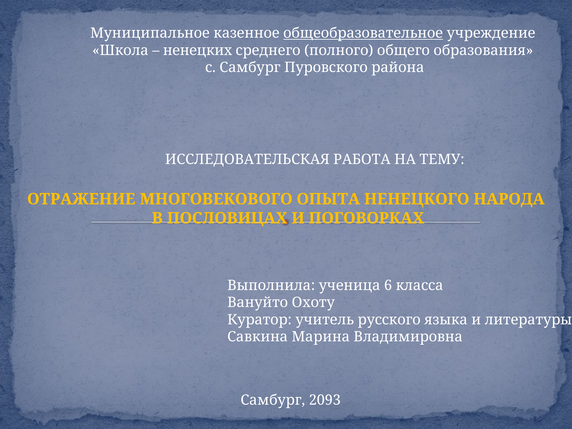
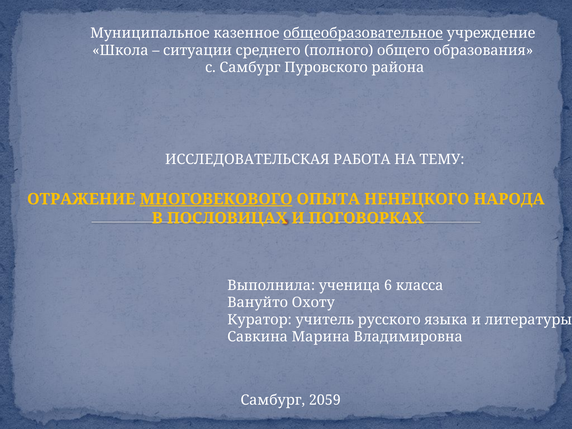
ненецких: ненецких -> ситуации (198, 50)
МНОГОВЕКОВОГО underline: none -> present (216, 199)
2093: 2093 -> 2059 (325, 400)
